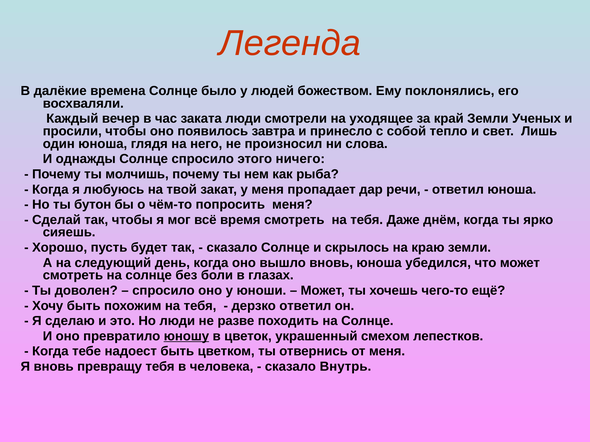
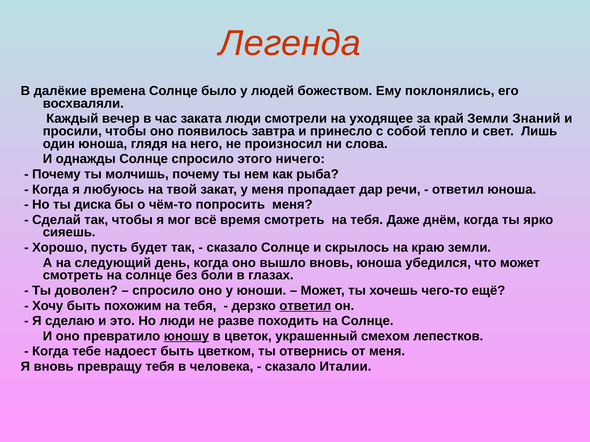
Ученых: Ученых -> Знаний (536, 119)
бутон: бутон -> диска (93, 205)
ответил underline: none -> present (305, 306)
Внутрь: Внутрь -> Италии (345, 367)
